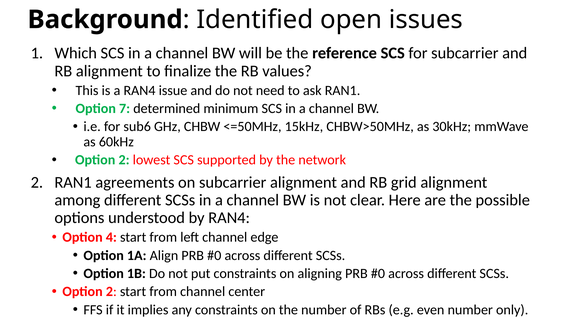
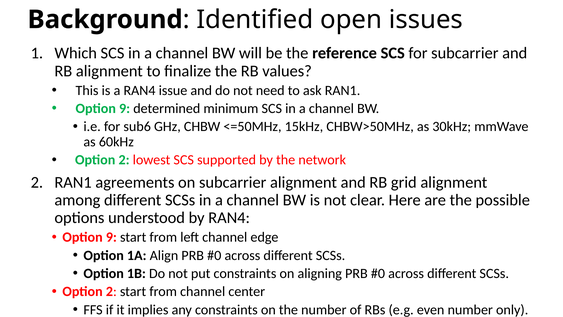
7: 7 -> 9 (125, 108)
4: 4 -> 9 (111, 237)
